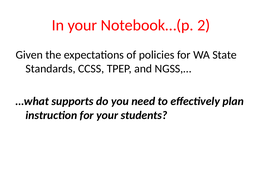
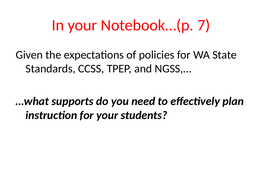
2: 2 -> 7 (204, 25)
